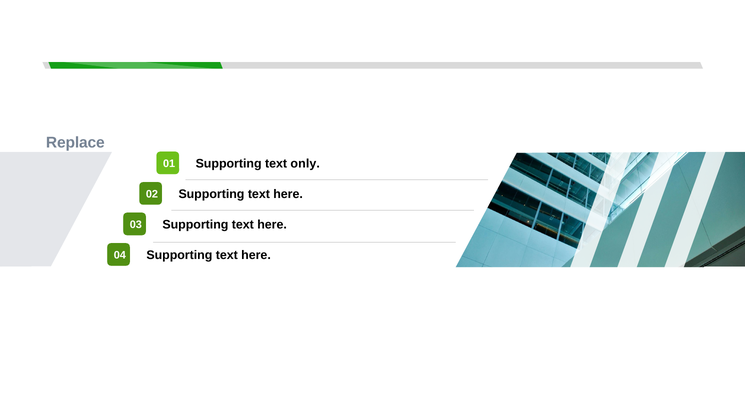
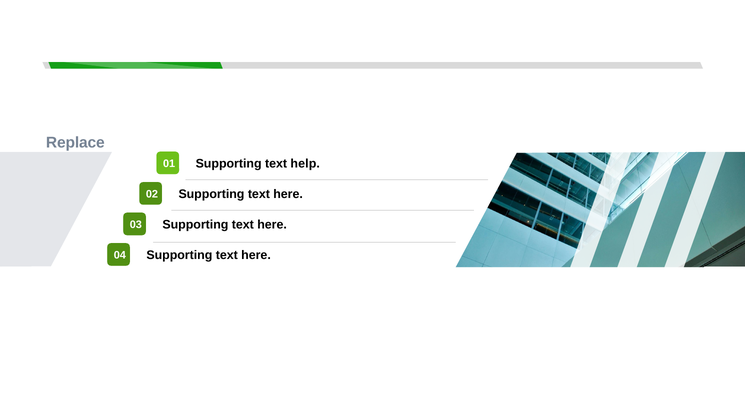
only: only -> help (305, 164)
